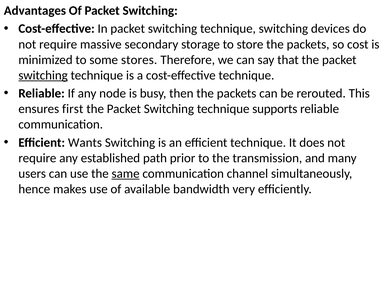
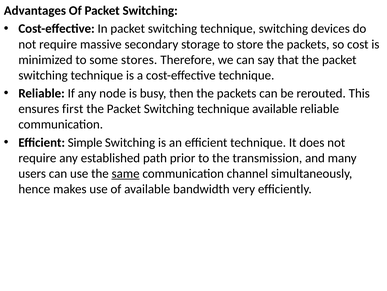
switching underline: present -> none (43, 75)
technique supports: supports -> available (275, 109)
Wants: Wants -> Simple (85, 142)
